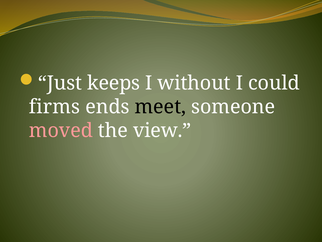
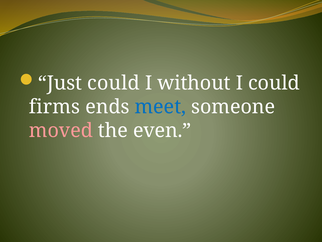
Just keeps: keeps -> could (113, 83)
meet colour: black -> blue (160, 107)
view: view -> even (162, 130)
